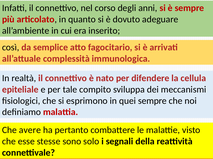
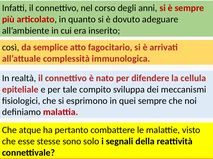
avere: avere -> atque (30, 131)
